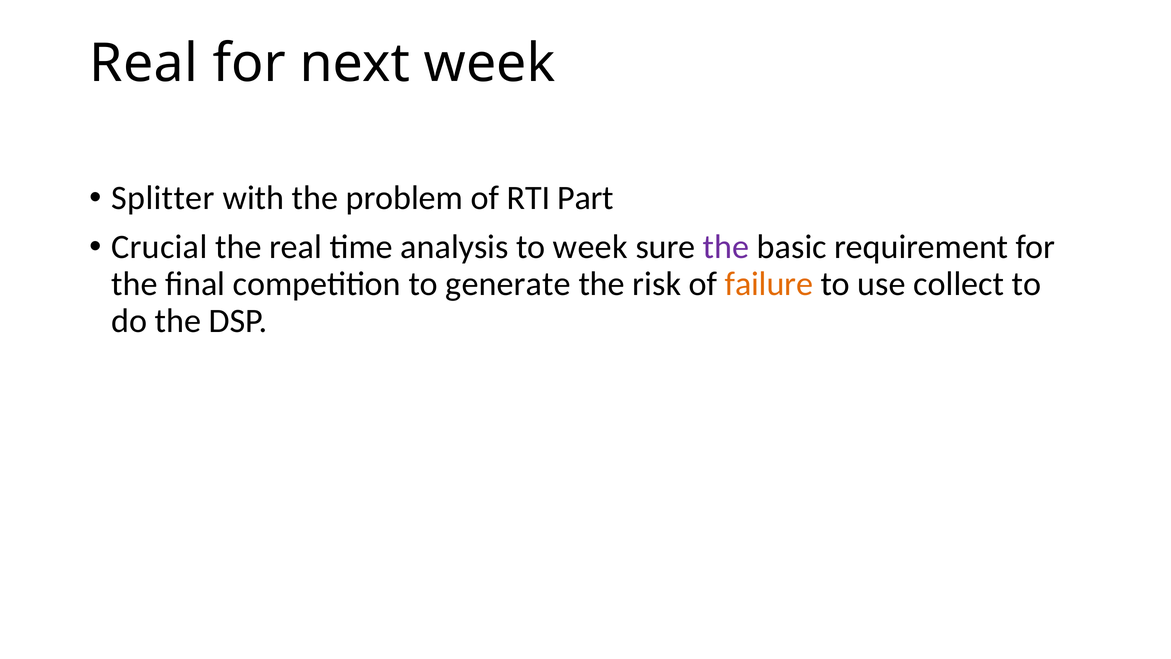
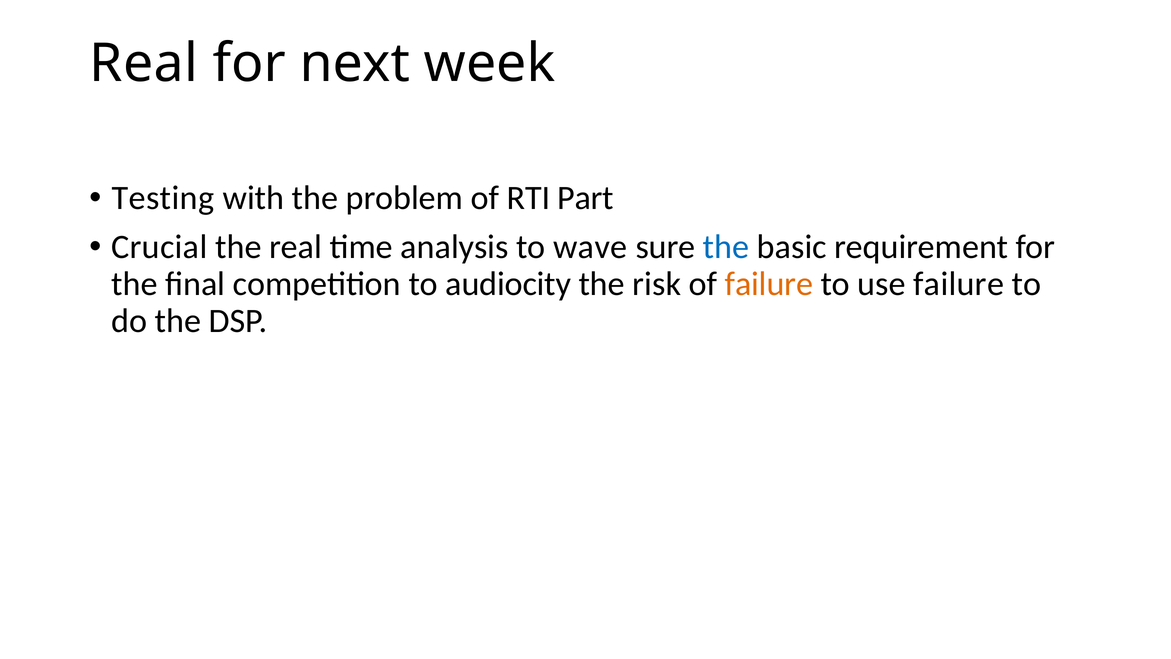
Splitter: Splitter -> Testing (163, 198)
to week: week -> wave (590, 247)
the colour: purple -> blue (726, 247)
generate: generate -> audiocity (508, 284)
use collect: collect -> failure (959, 284)
